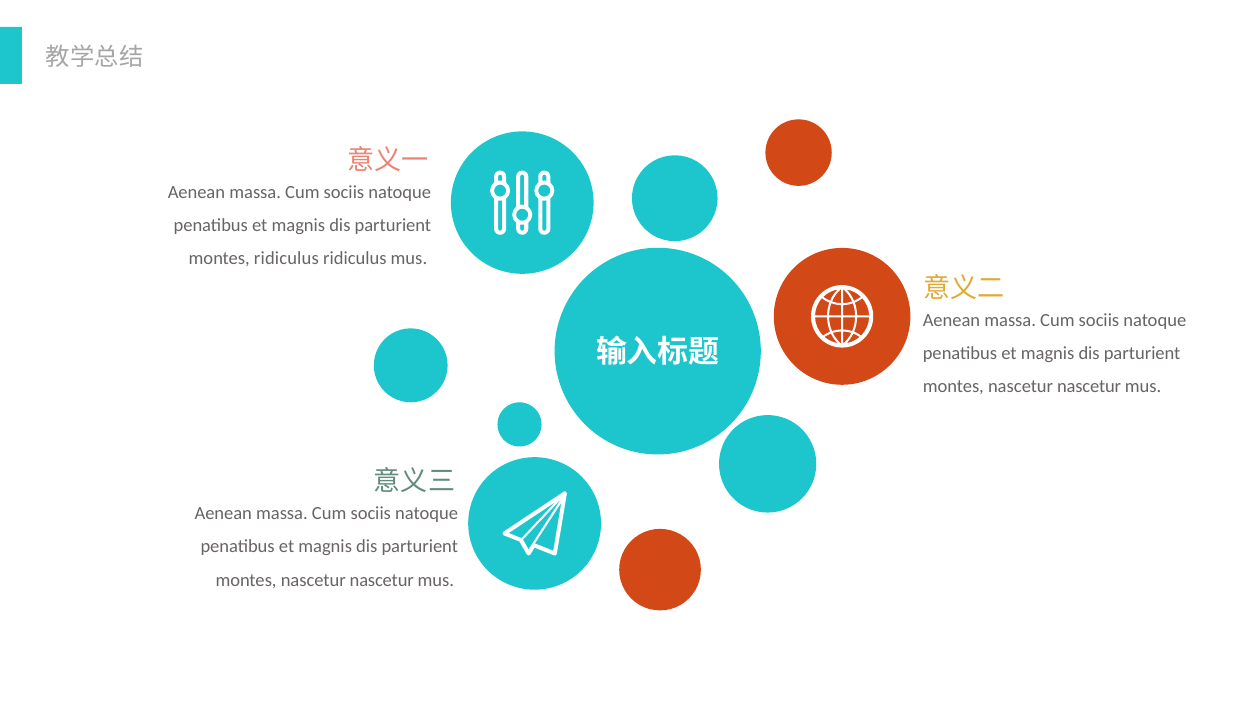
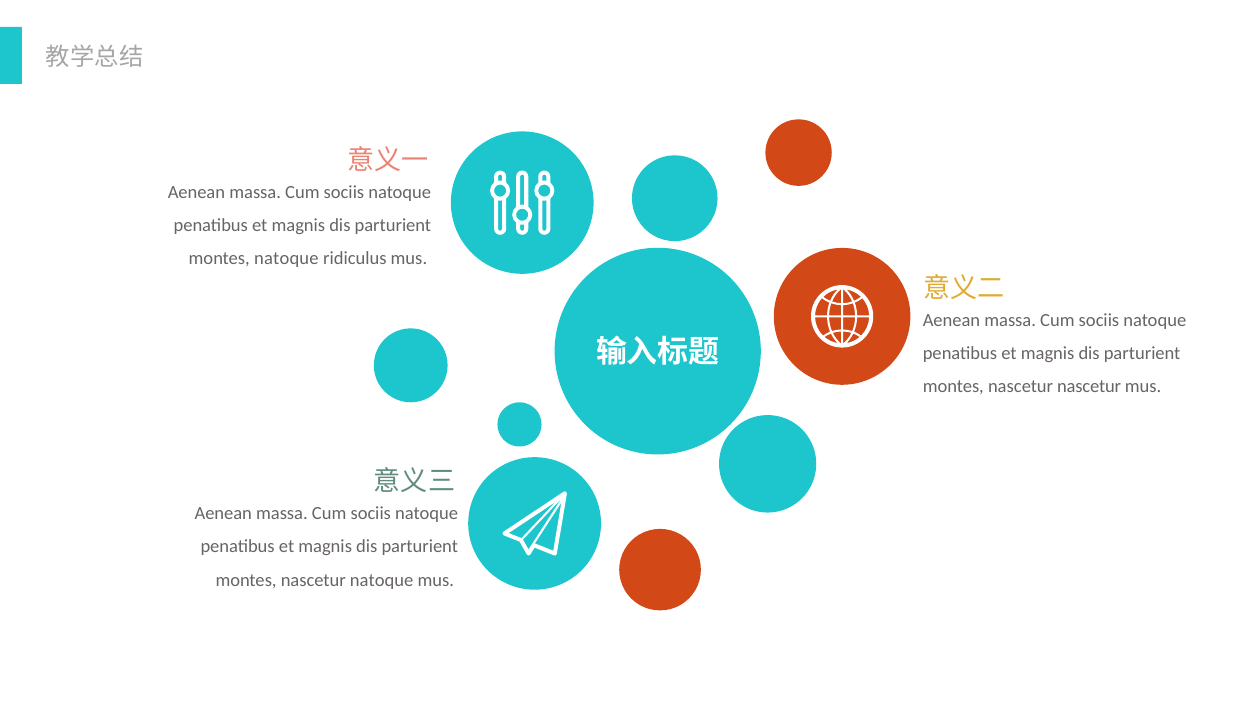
montes ridiculus: ridiculus -> natoque (286, 259)
nascetur: nascetur -> natoque (382, 580)
